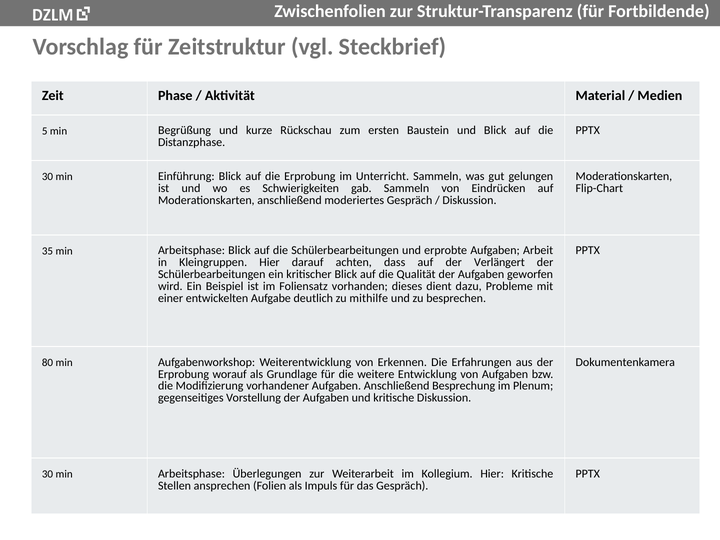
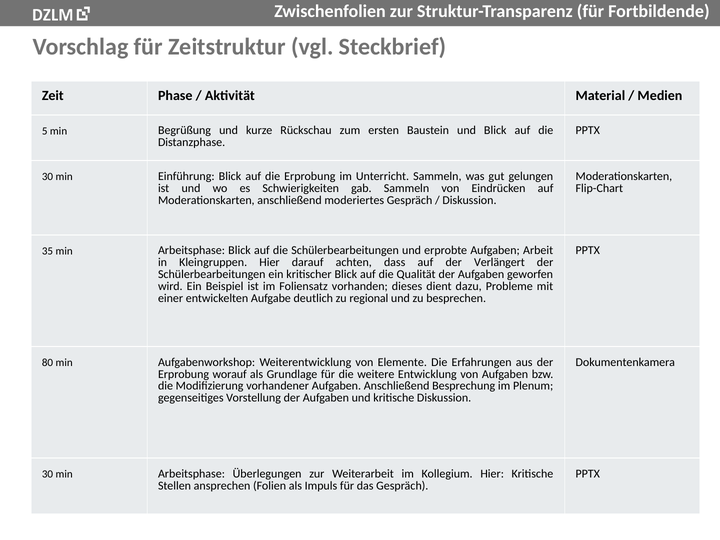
mithilfe: mithilfe -> regional (369, 298)
Erkennen: Erkennen -> Elemente (402, 362)
